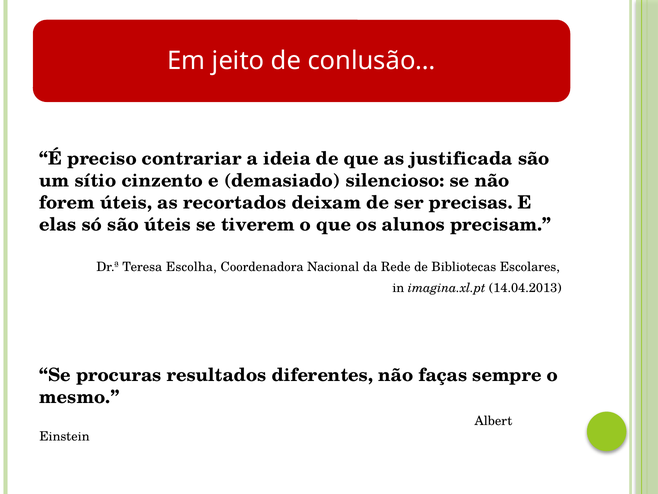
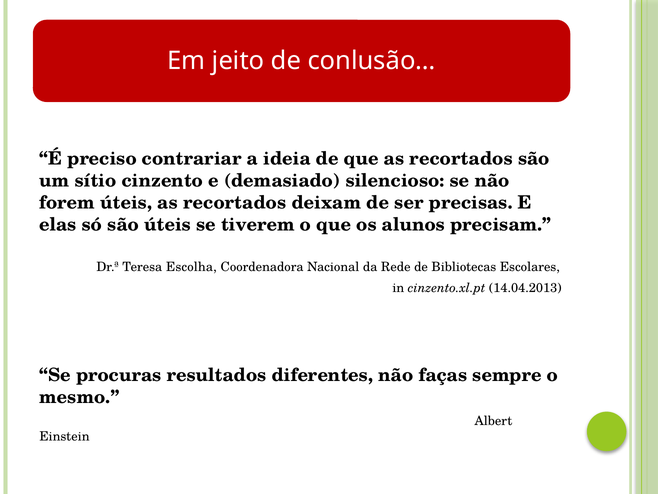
que as justificada: justificada -> recortados (461, 159)
imagina.xl.pt: imagina.xl.pt -> cinzento.xl.pt (447, 288)
